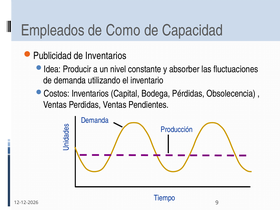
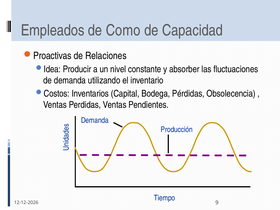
Publicidad: Publicidad -> Proactivas (52, 56)
de Inventarios: Inventarios -> Relaciones (106, 56)
